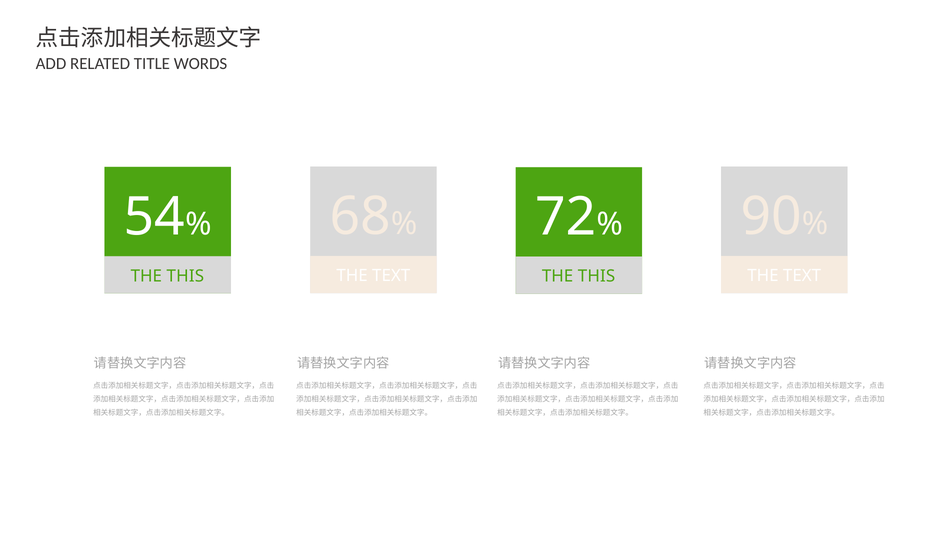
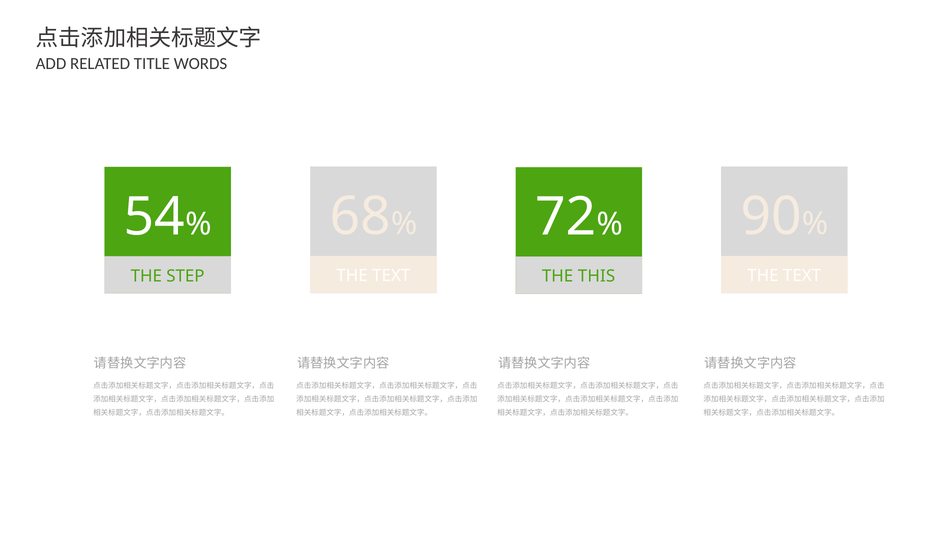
THIS: THIS -> STEP (185, 276)
